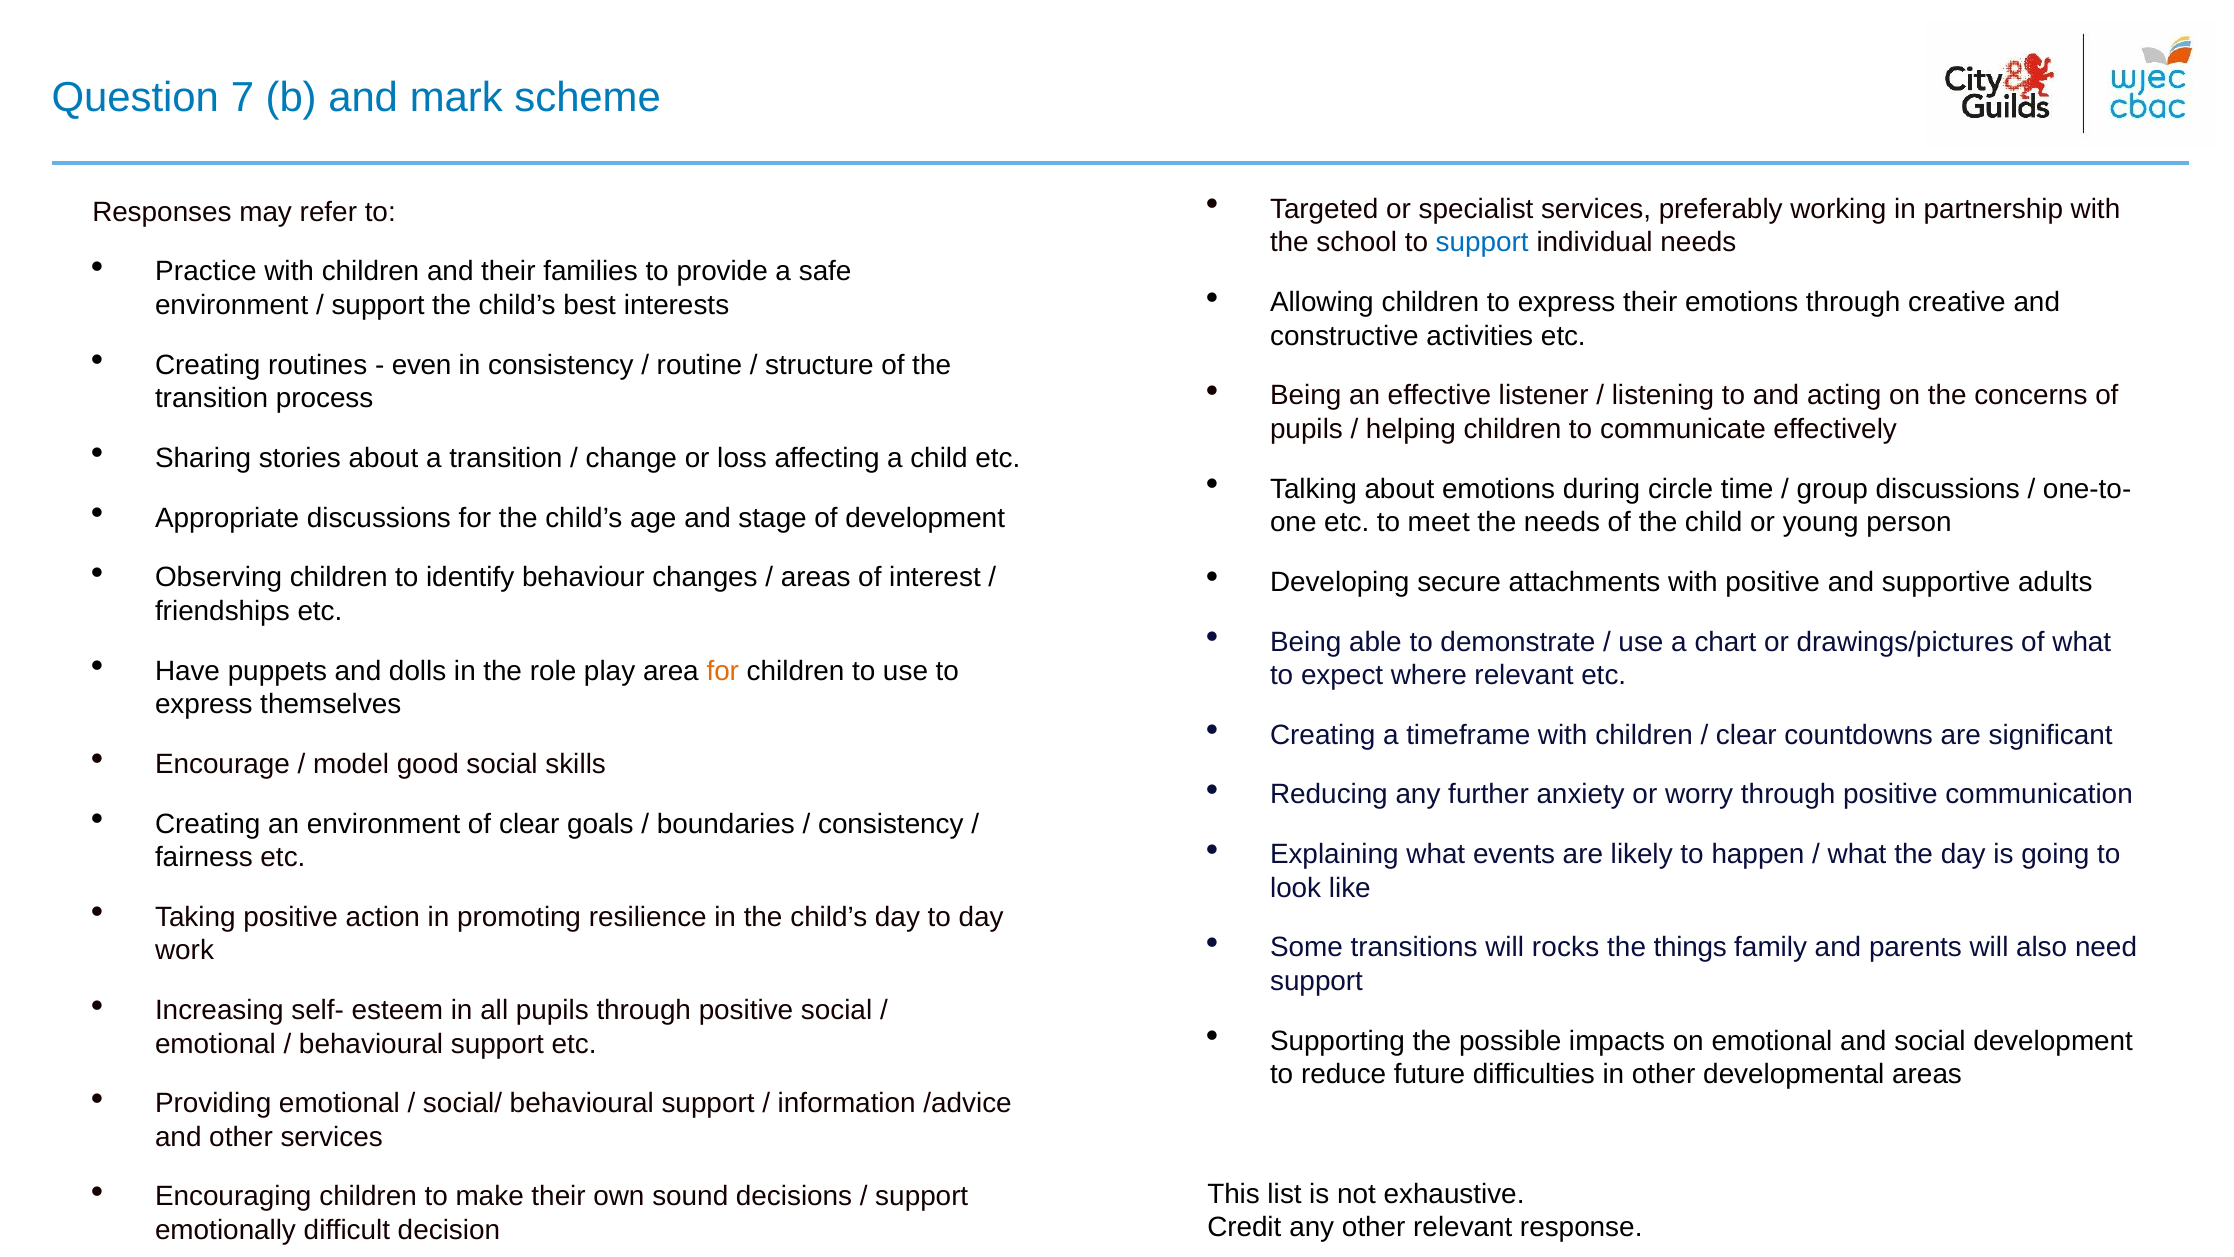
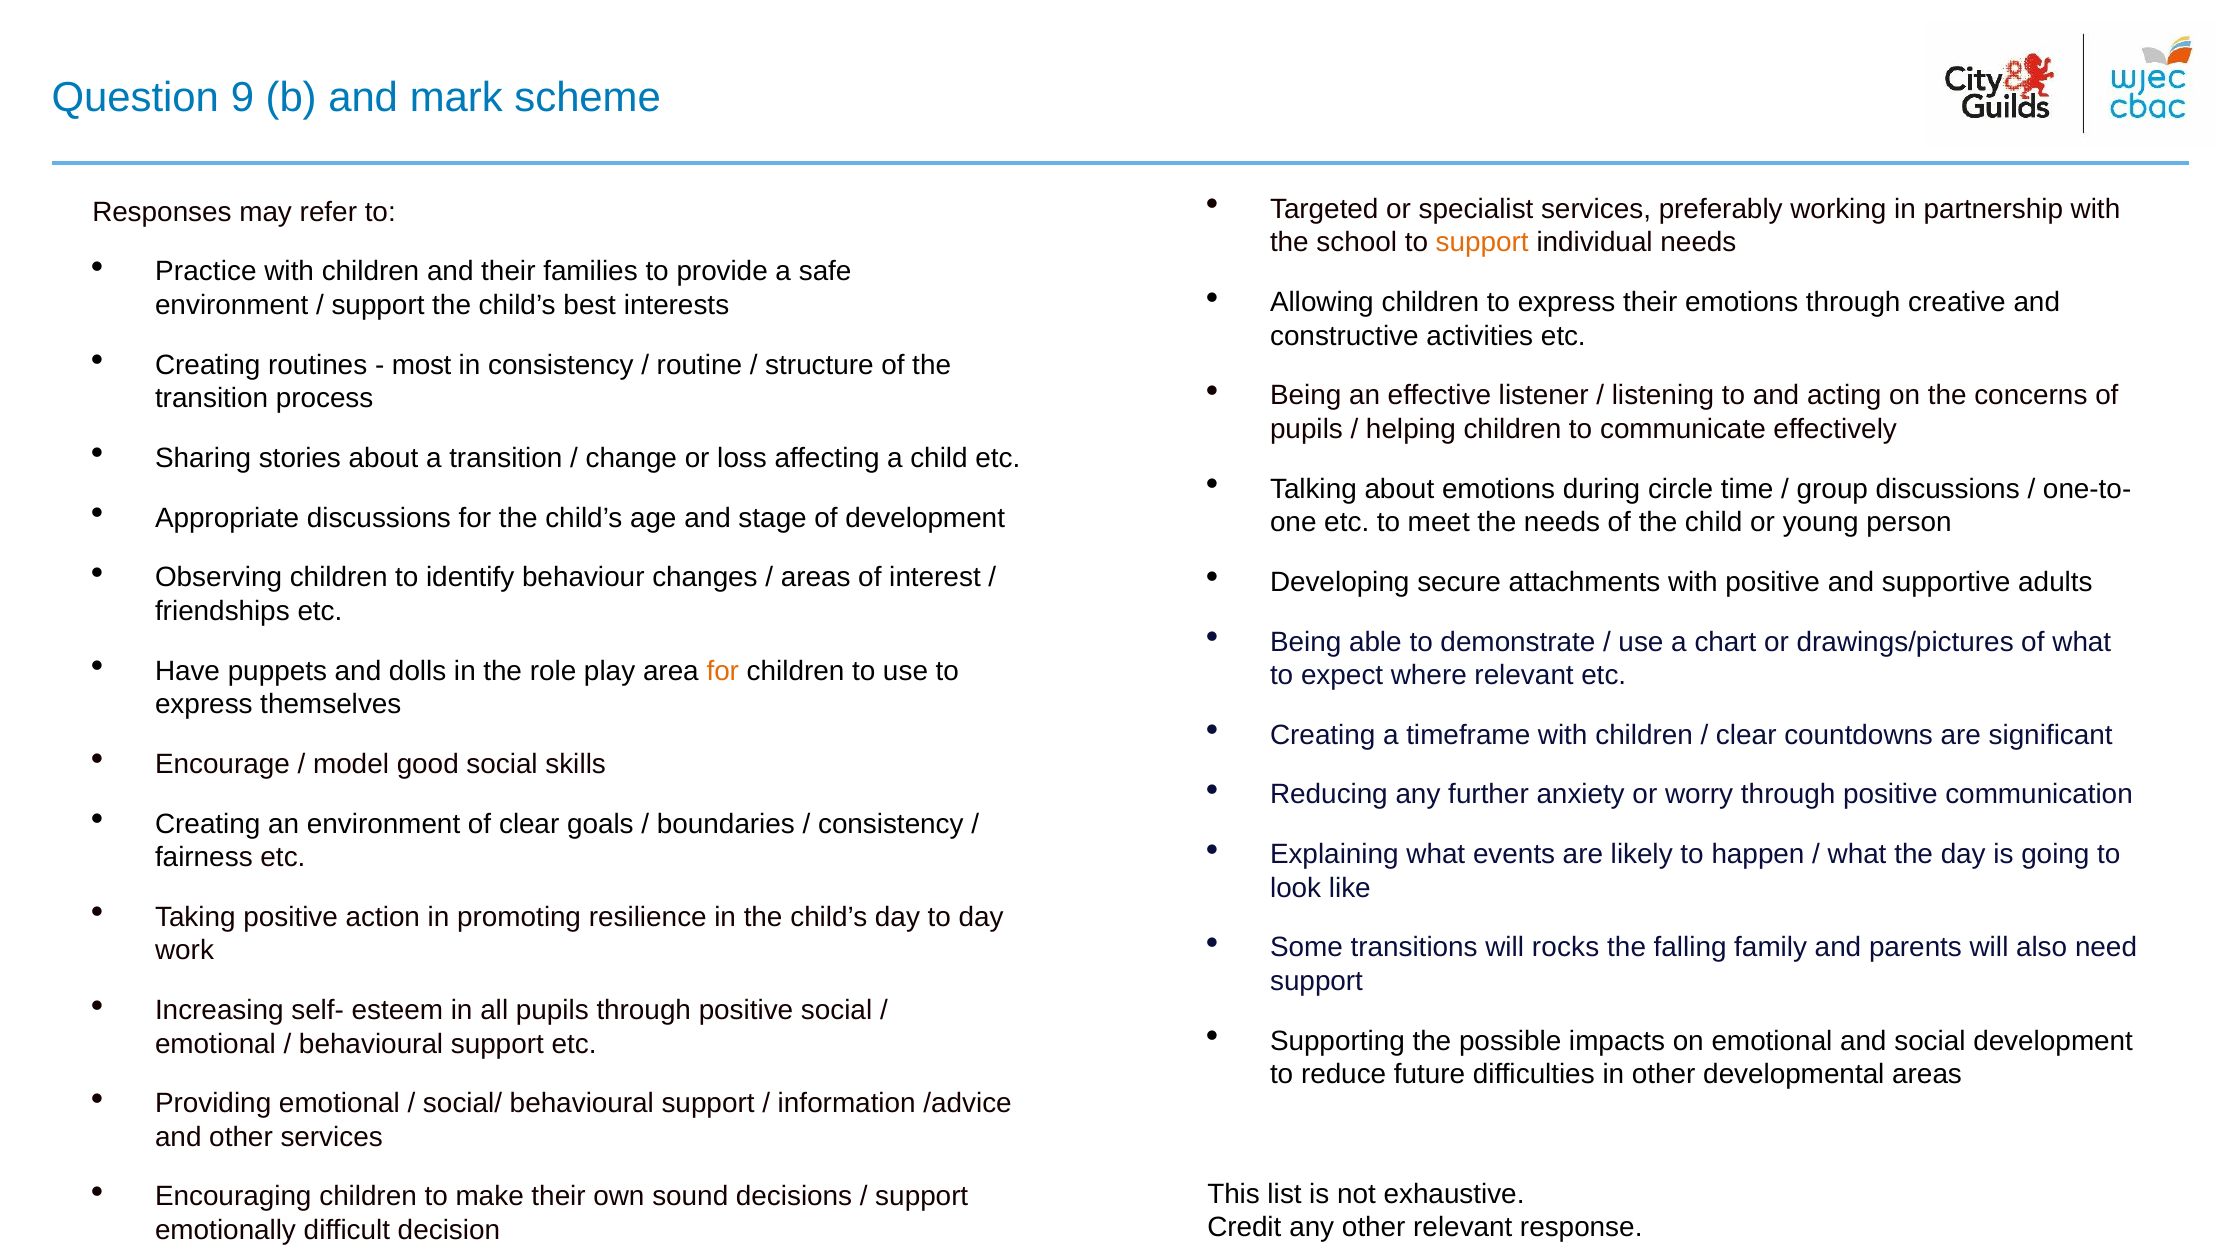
7: 7 -> 9 (242, 97)
support colour: blue -> orange (1482, 243)
even: even -> most (422, 365)
things: things -> falling (1690, 947)
